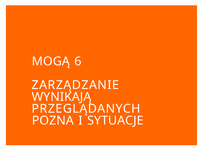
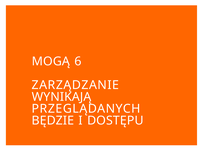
POZNA: POZNA -> BĘDZIE (53, 121)
SYTUACJE: SYTUACJE -> DOSTĘPU (115, 121)
